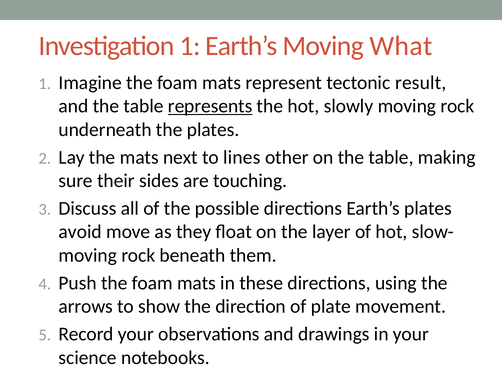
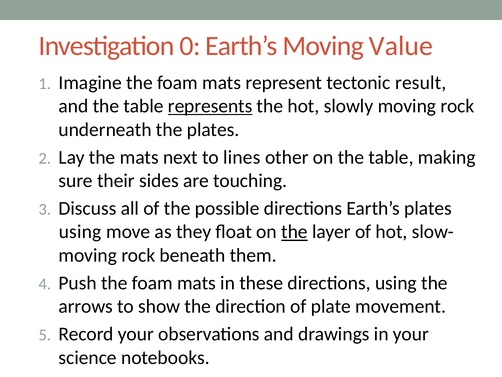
Investigation 1: 1 -> 0 (190, 46)
What: What -> Value (401, 46)
avoid: avoid -> using (80, 232)
the underline: none -> present (294, 232)
